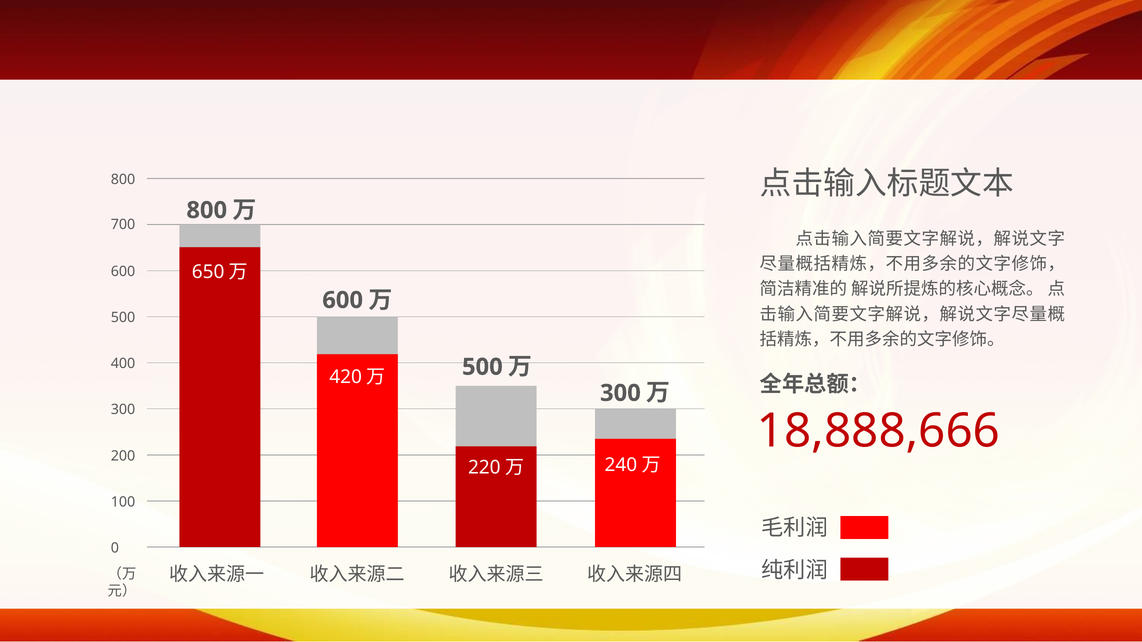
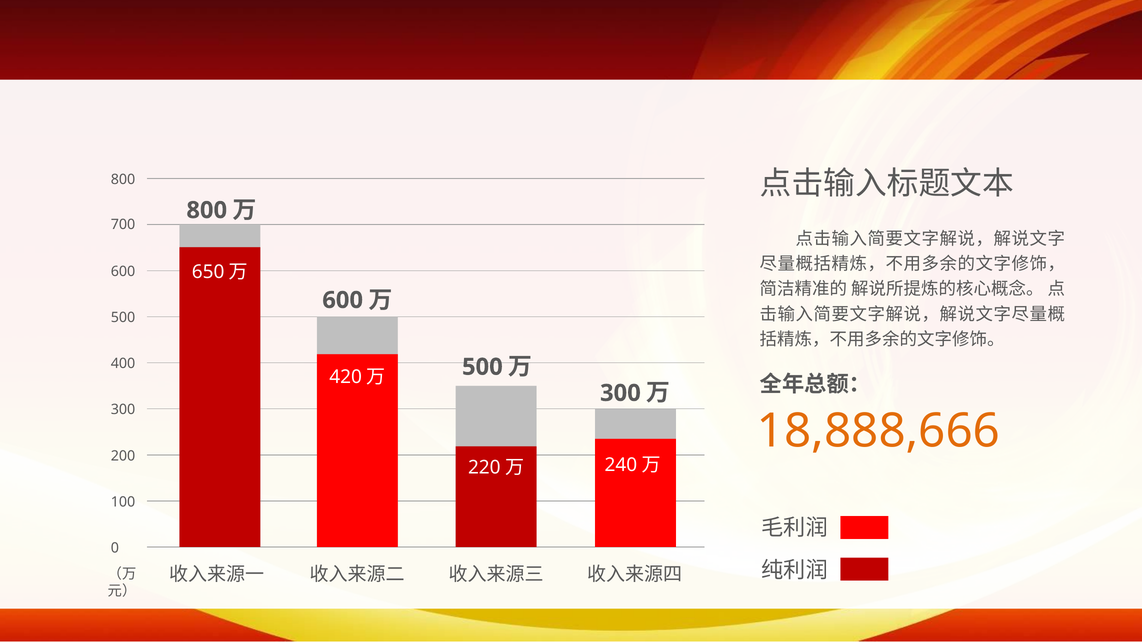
18,888,666 colour: red -> orange (879, 431)
